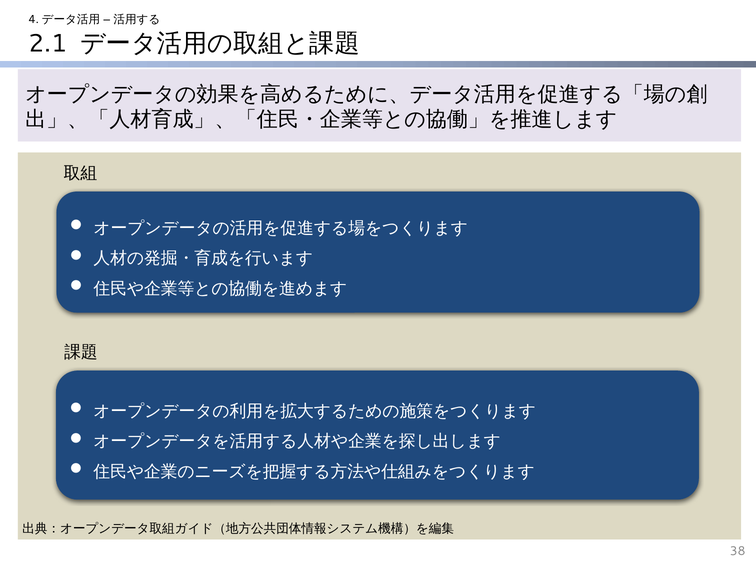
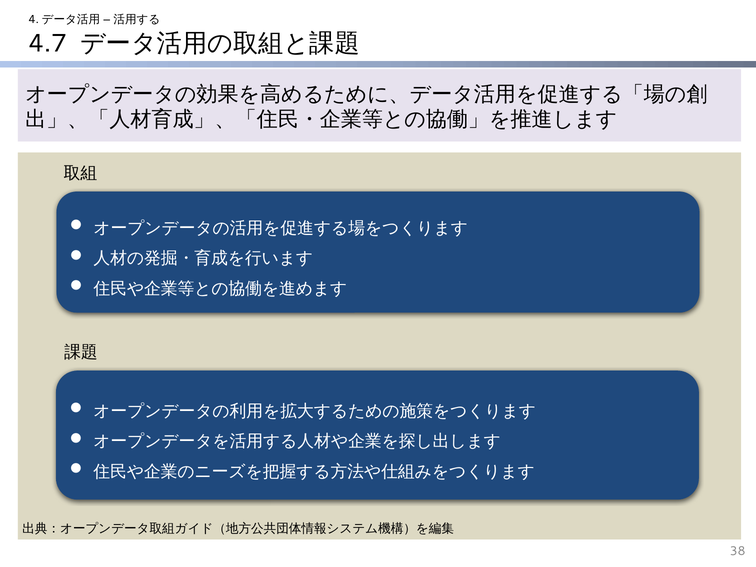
2.1: 2.1 -> 4.7 (48, 43)
